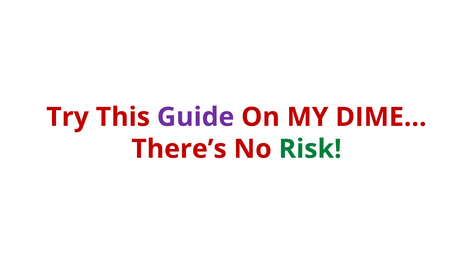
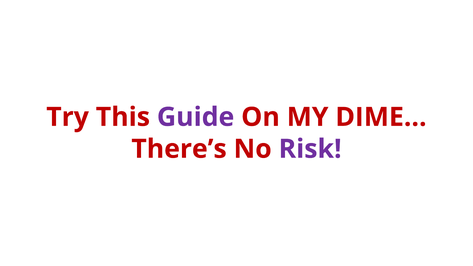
Risk colour: green -> purple (310, 149)
